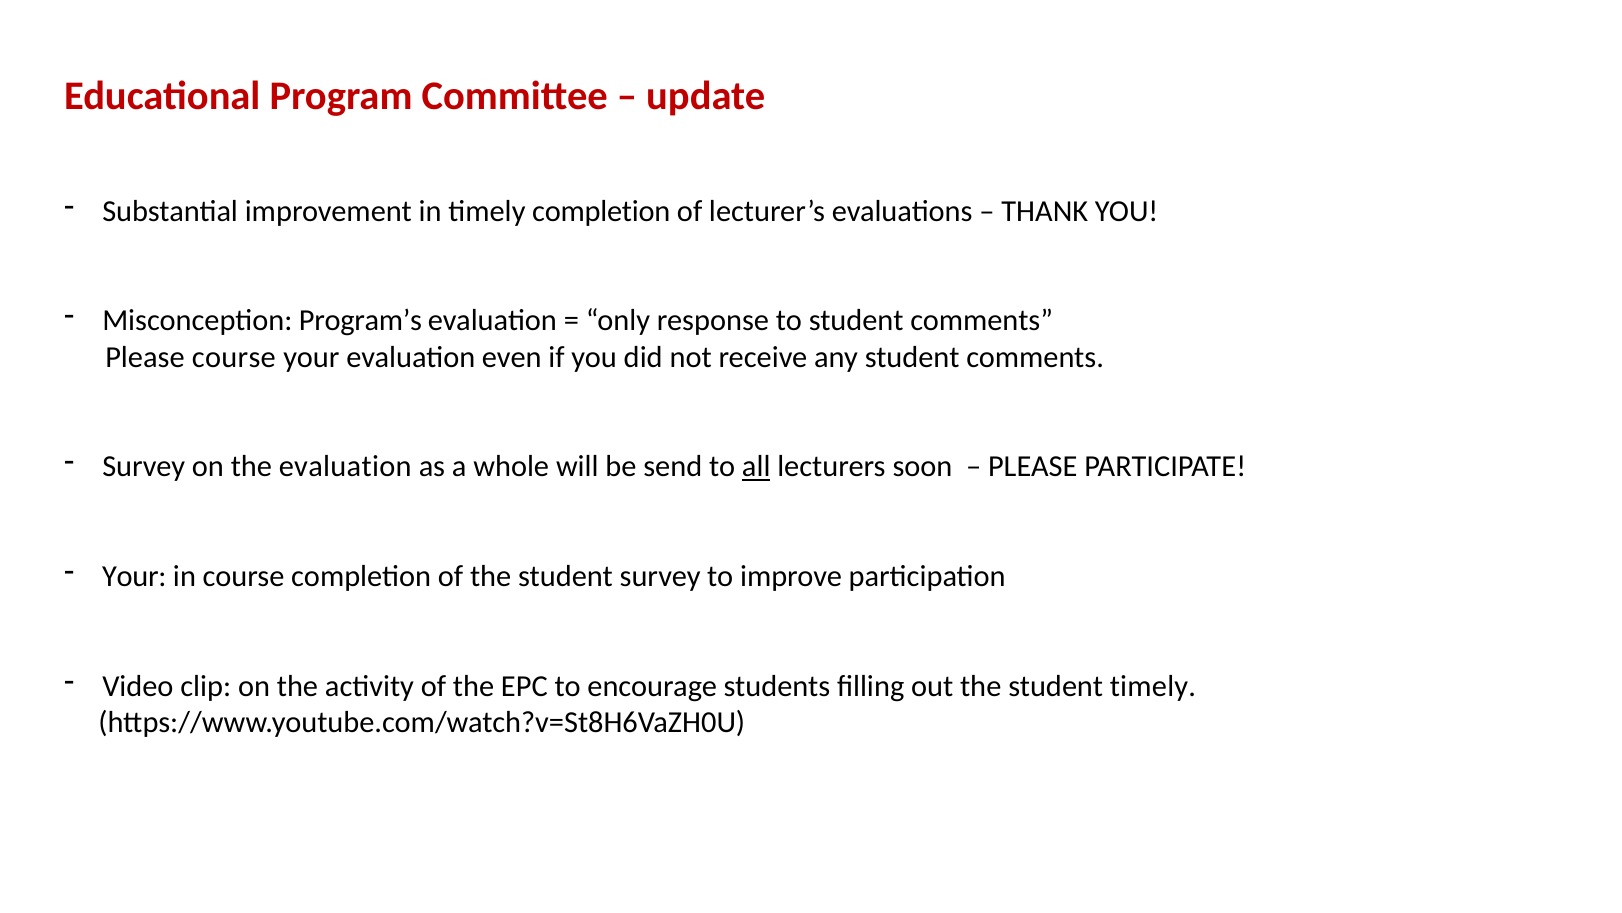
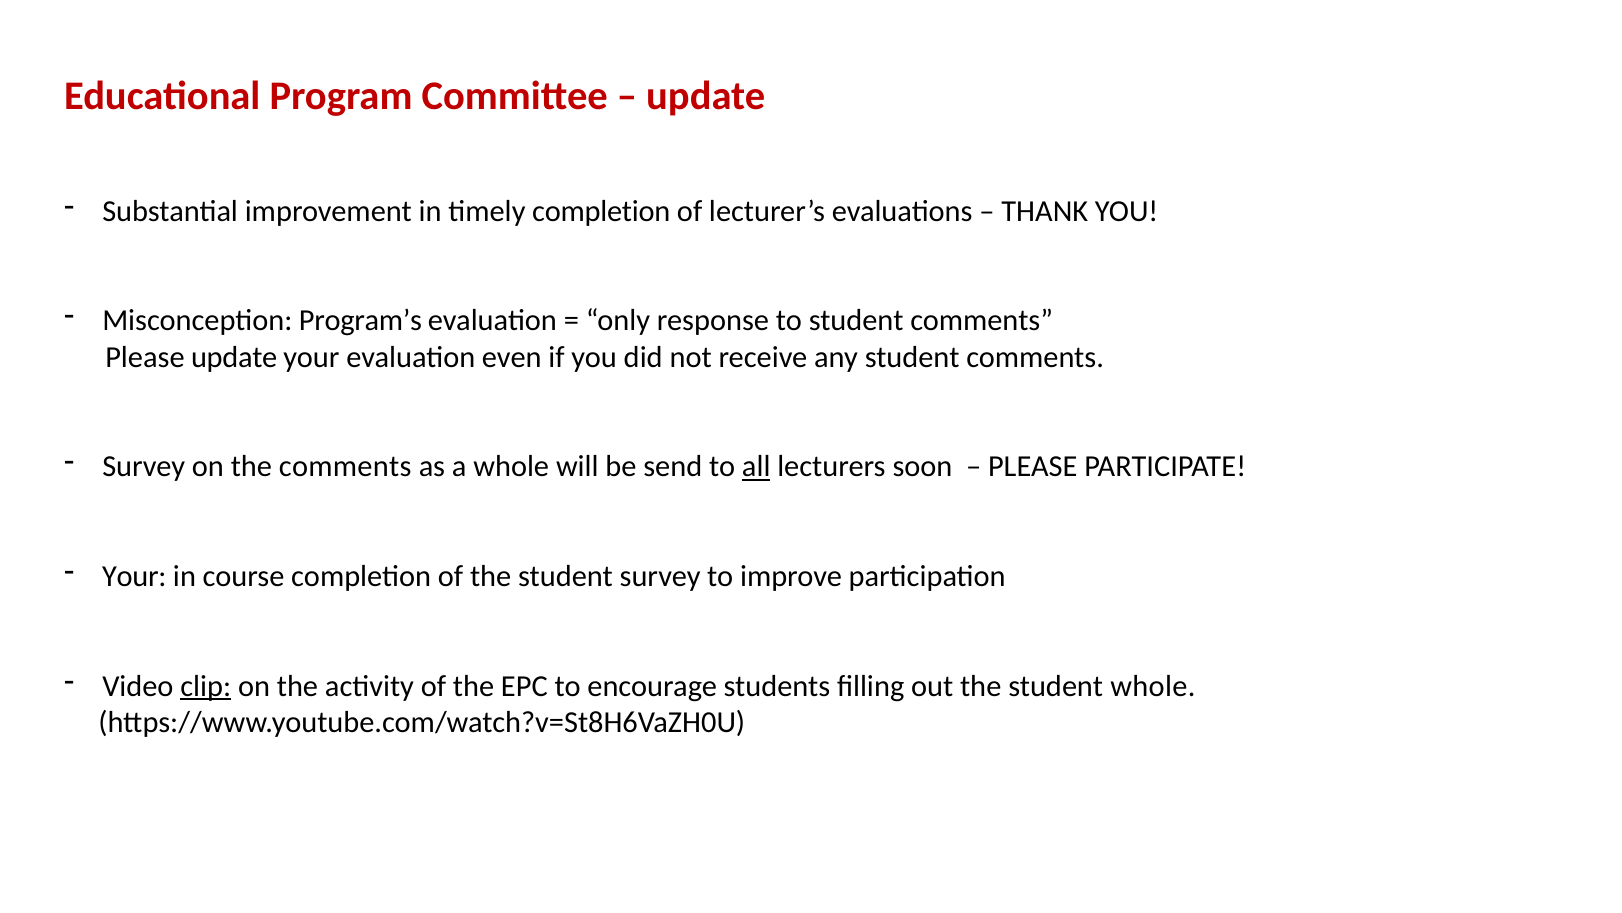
Please course: course -> update (234, 357)
the evaluation: evaluation -> comments (345, 467)
clip underline: none -> present (206, 686)
student timely: timely -> whole (1153, 686)
